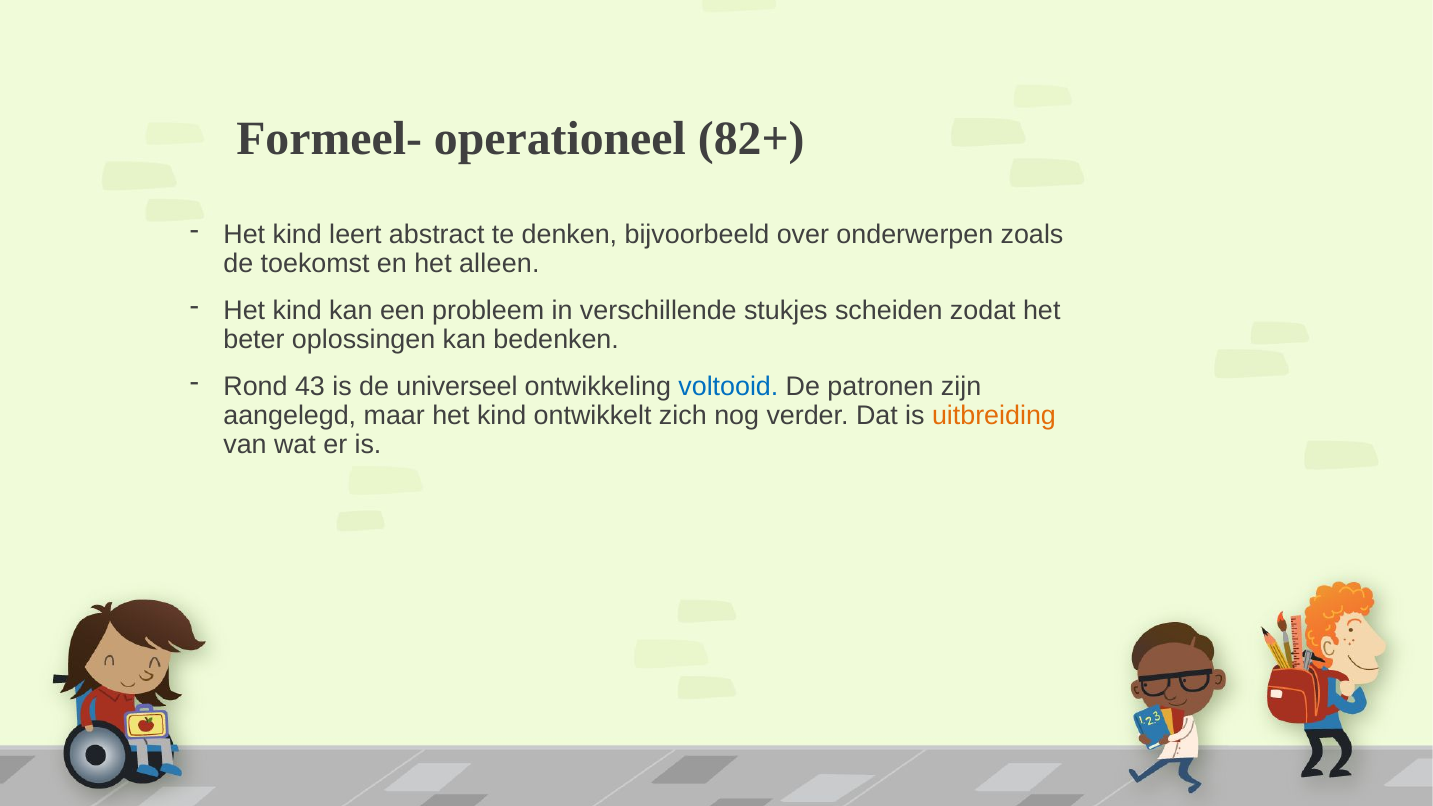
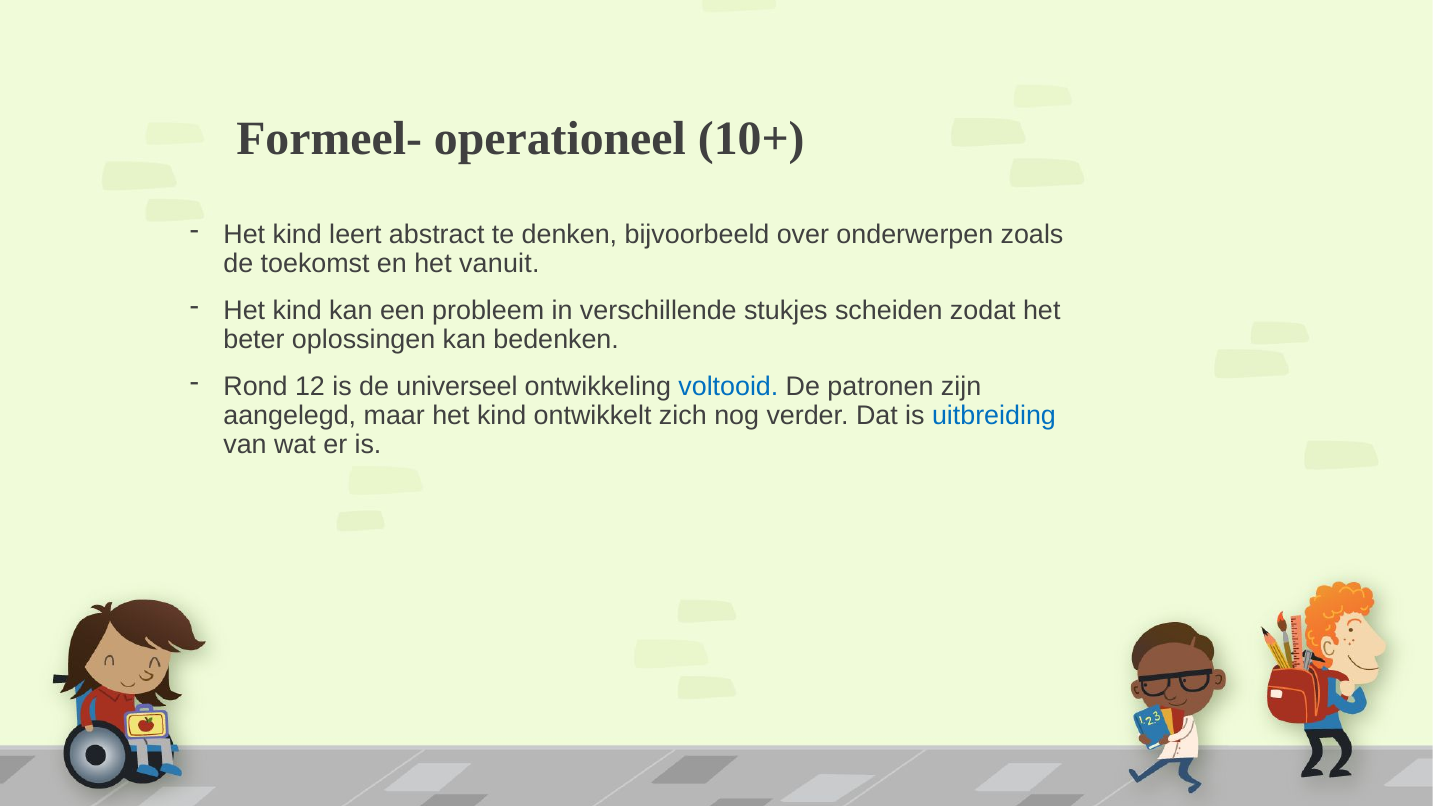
82+: 82+ -> 10+ (751, 139)
alleen: alleen -> vanuit (499, 264)
43: 43 -> 12 (310, 387)
uitbreiding colour: orange -> blue (994, 416)
